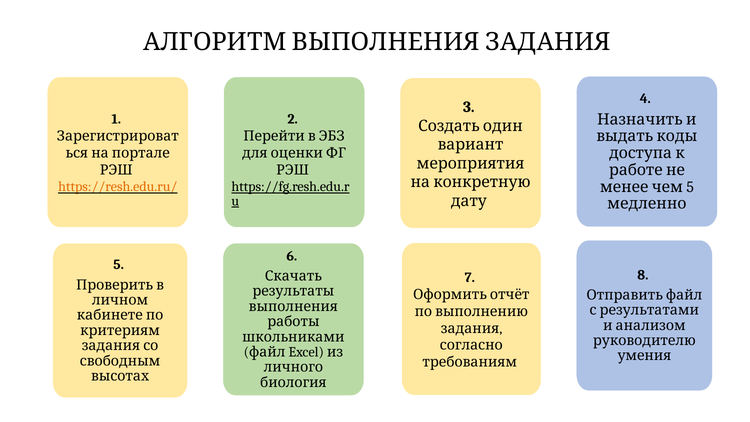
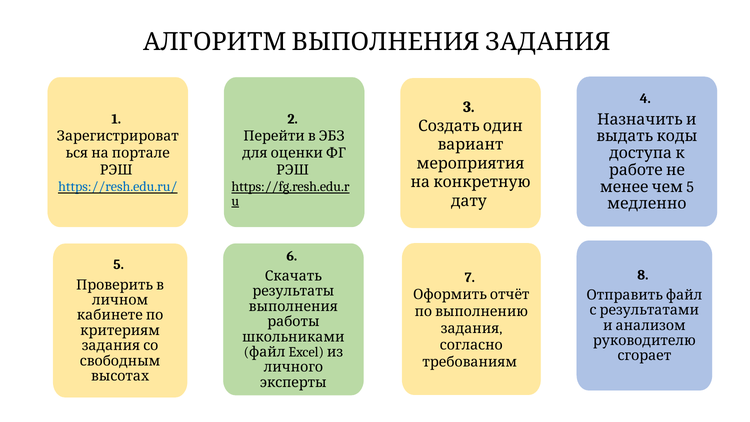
https://resh.edu.ru/ colour: orange -> blue (118, 187)
умения: умения -> сгорает (644, 356)
биология: биология -> эксперты (293, 382)
